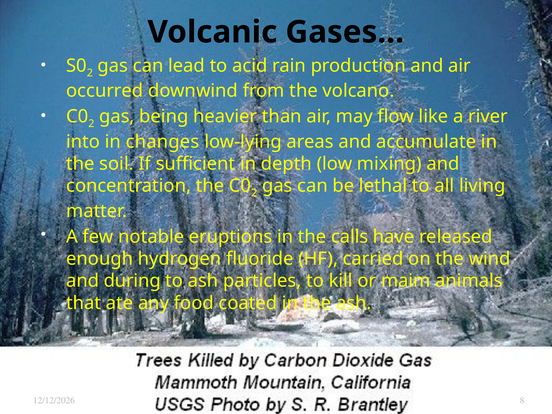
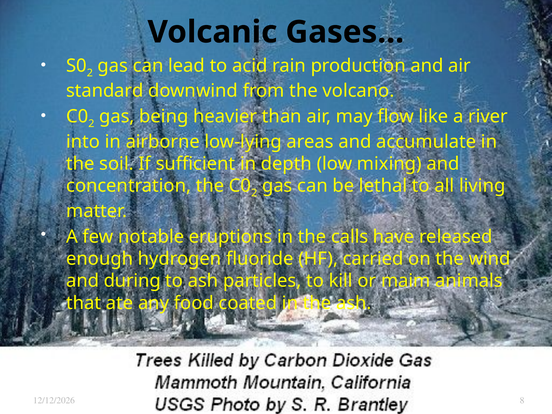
occurred: occurred -> standard (105, 91)
changes: changes -> airborne (163, 142)
